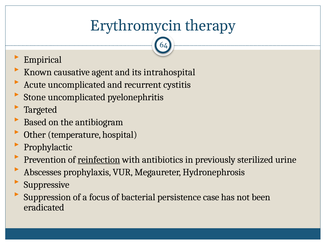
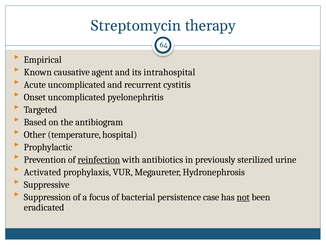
Erythromycin: Erythromycin -> Streptomycin (136, 26)
Stone: Stone -> Onset (35, 97)
Abscesses: Abscesses -> Activated (42, 172)
not underline: none -> present (243, 197)
